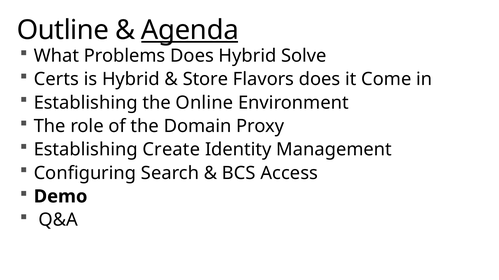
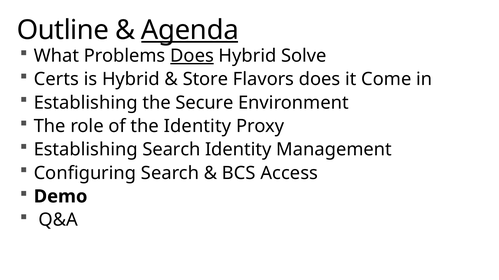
Does underline: none -> present (192, 56)
Online: Online -> Secure (205, 103)
the Domain: Domain -> Identity (197, 126)
Establishing Create: Create -> Search (171, 150)
